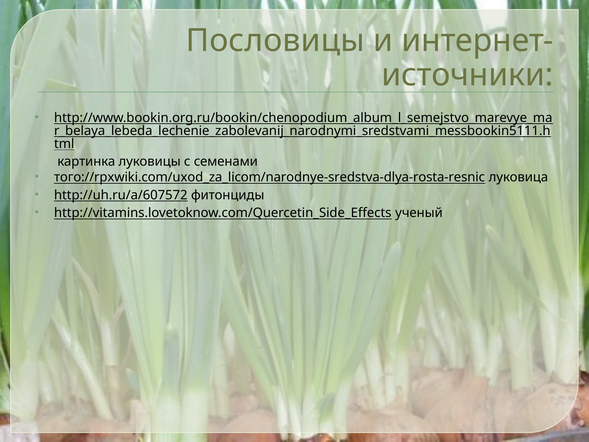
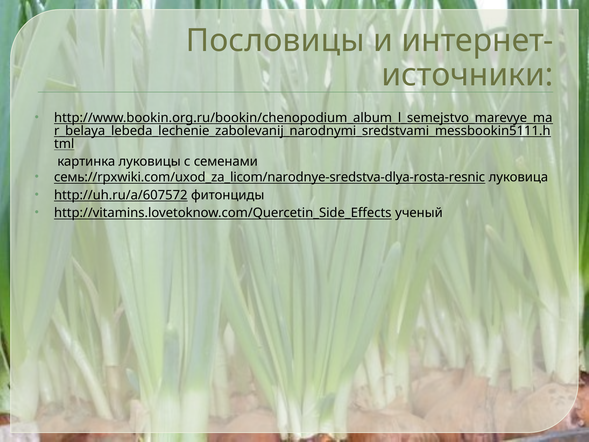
того://rpxwiki.com/uxod_za_licom/narodnye-sredstva-dlya-rosta-resnic: того://rpxwiki.com/uxod_za_licom/narodnye-sredstva-dlya-rosta-resnic -> семь://rpxwiki.com/uxod_za_licom/narodnye-sredstva-dlya-rosta-resnic (270, 177)
